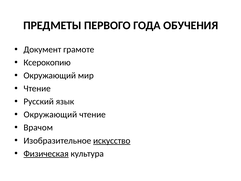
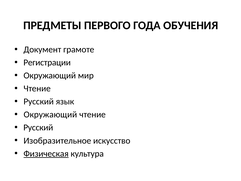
Ксерокопию: Ксерокопию -> Регистрации (47, 62)
Врачом: Врачом -> Русский (38, 127)
искусство underline: present -> none (112, 140)
